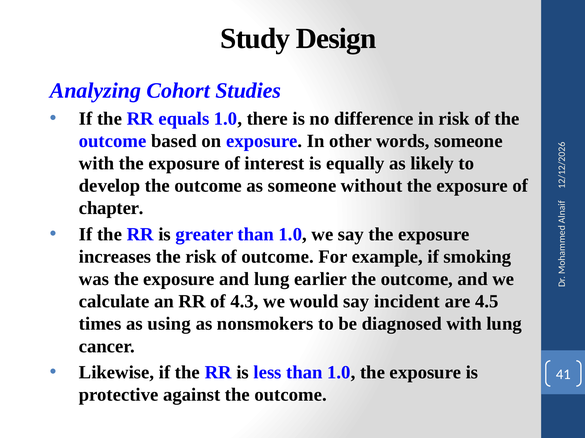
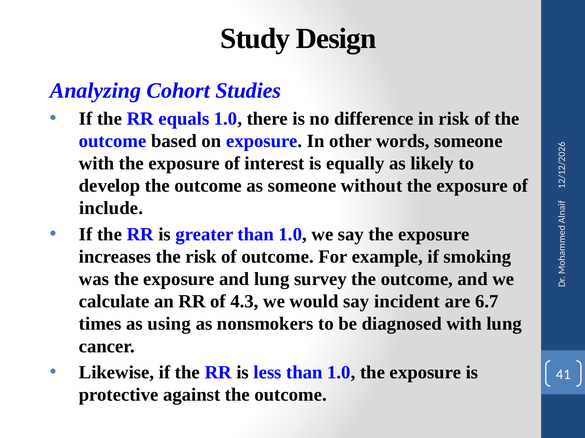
chapter: chapter -> include (111, 208)
earlier: earlier -> survey (320, 280)
4.5: 4.5 -> 6.7 (487, 302)
